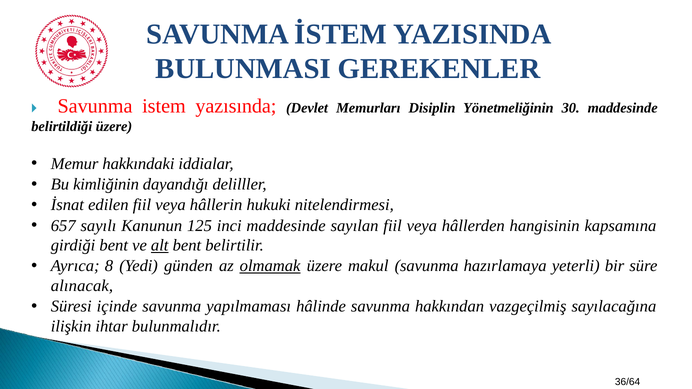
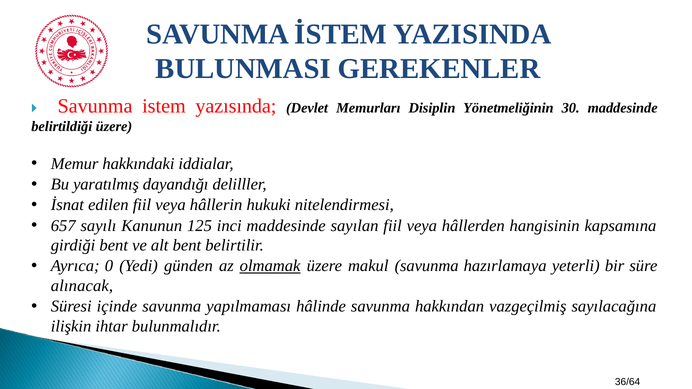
kimliğinin: kimliğinin -> yaratılmış (106, 185)
alt underline: present -> none (160, 246)
8: 8 -> 0 (109, 266)
